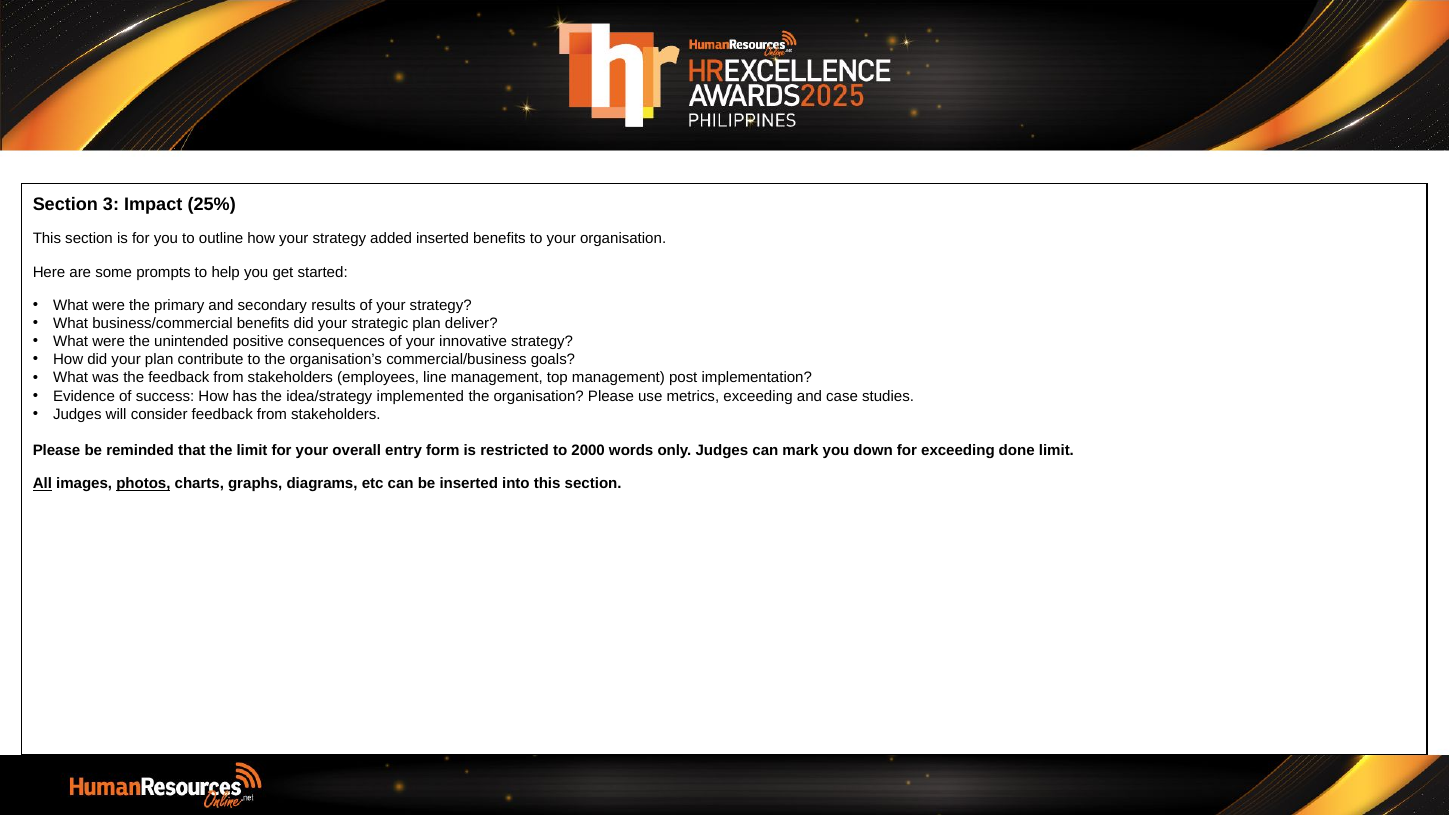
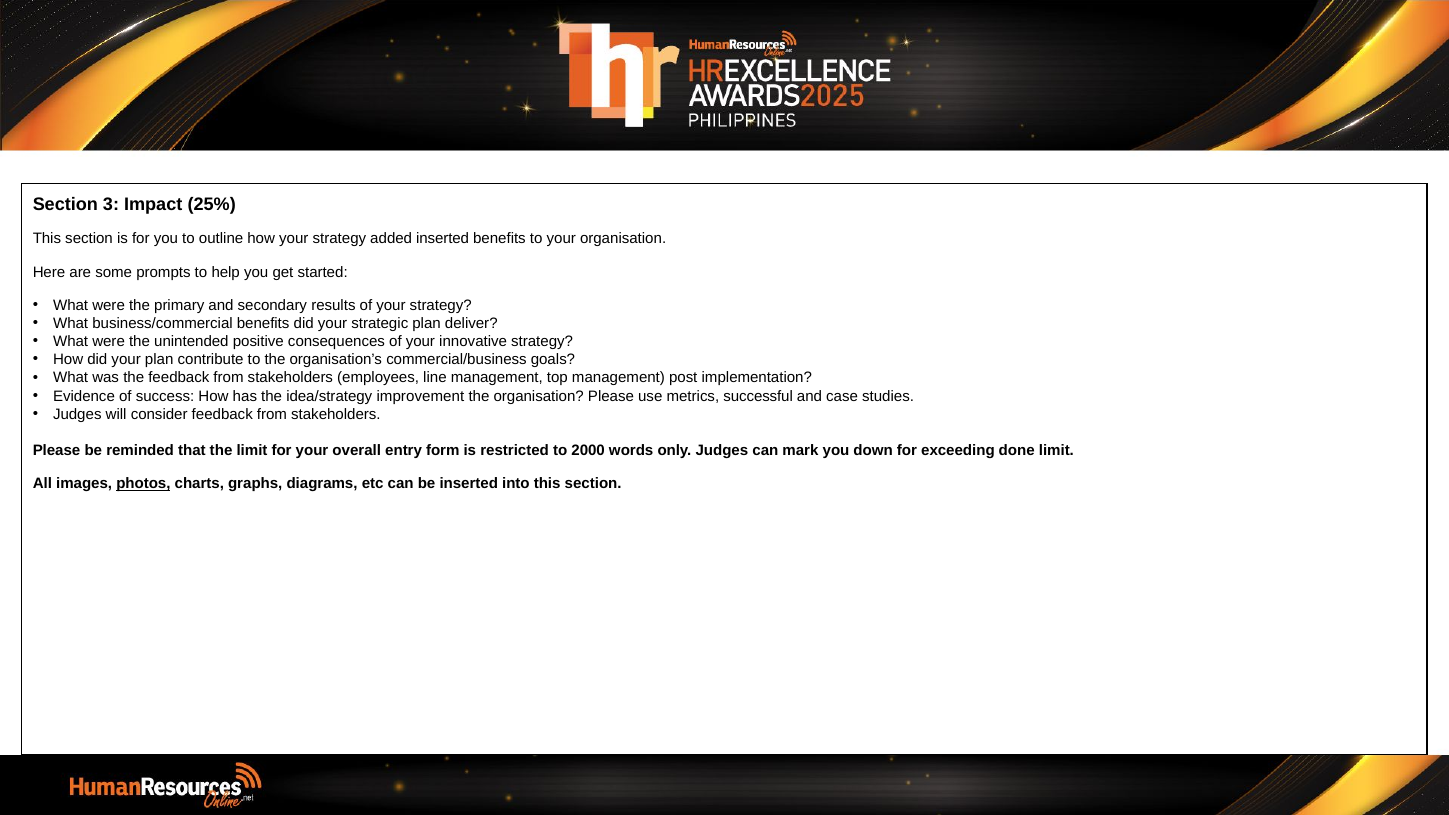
implemented: implemented -> improvement (420, 396)
metrics exceeding: exceeding -> successful (758, 396)
All underline: present -> none (42, 484)
